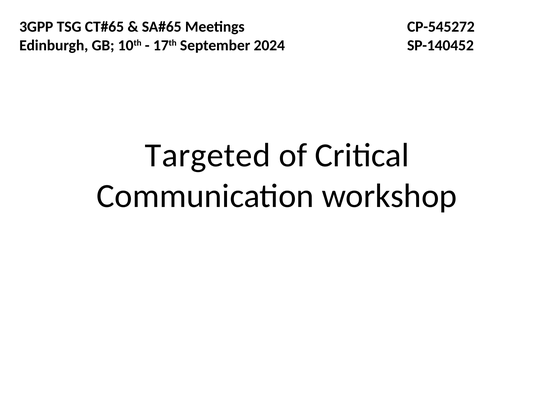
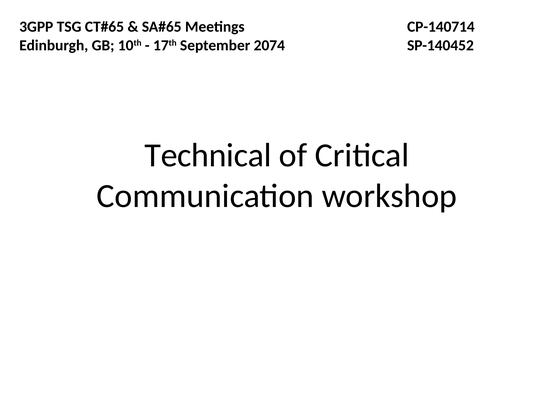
CP-545272: CP-545272 -> CP-140714 (441, 27)
2024: 2024 -> 2074 (269, 45)
Targeted: Targeted -> Technical (208, 156)
